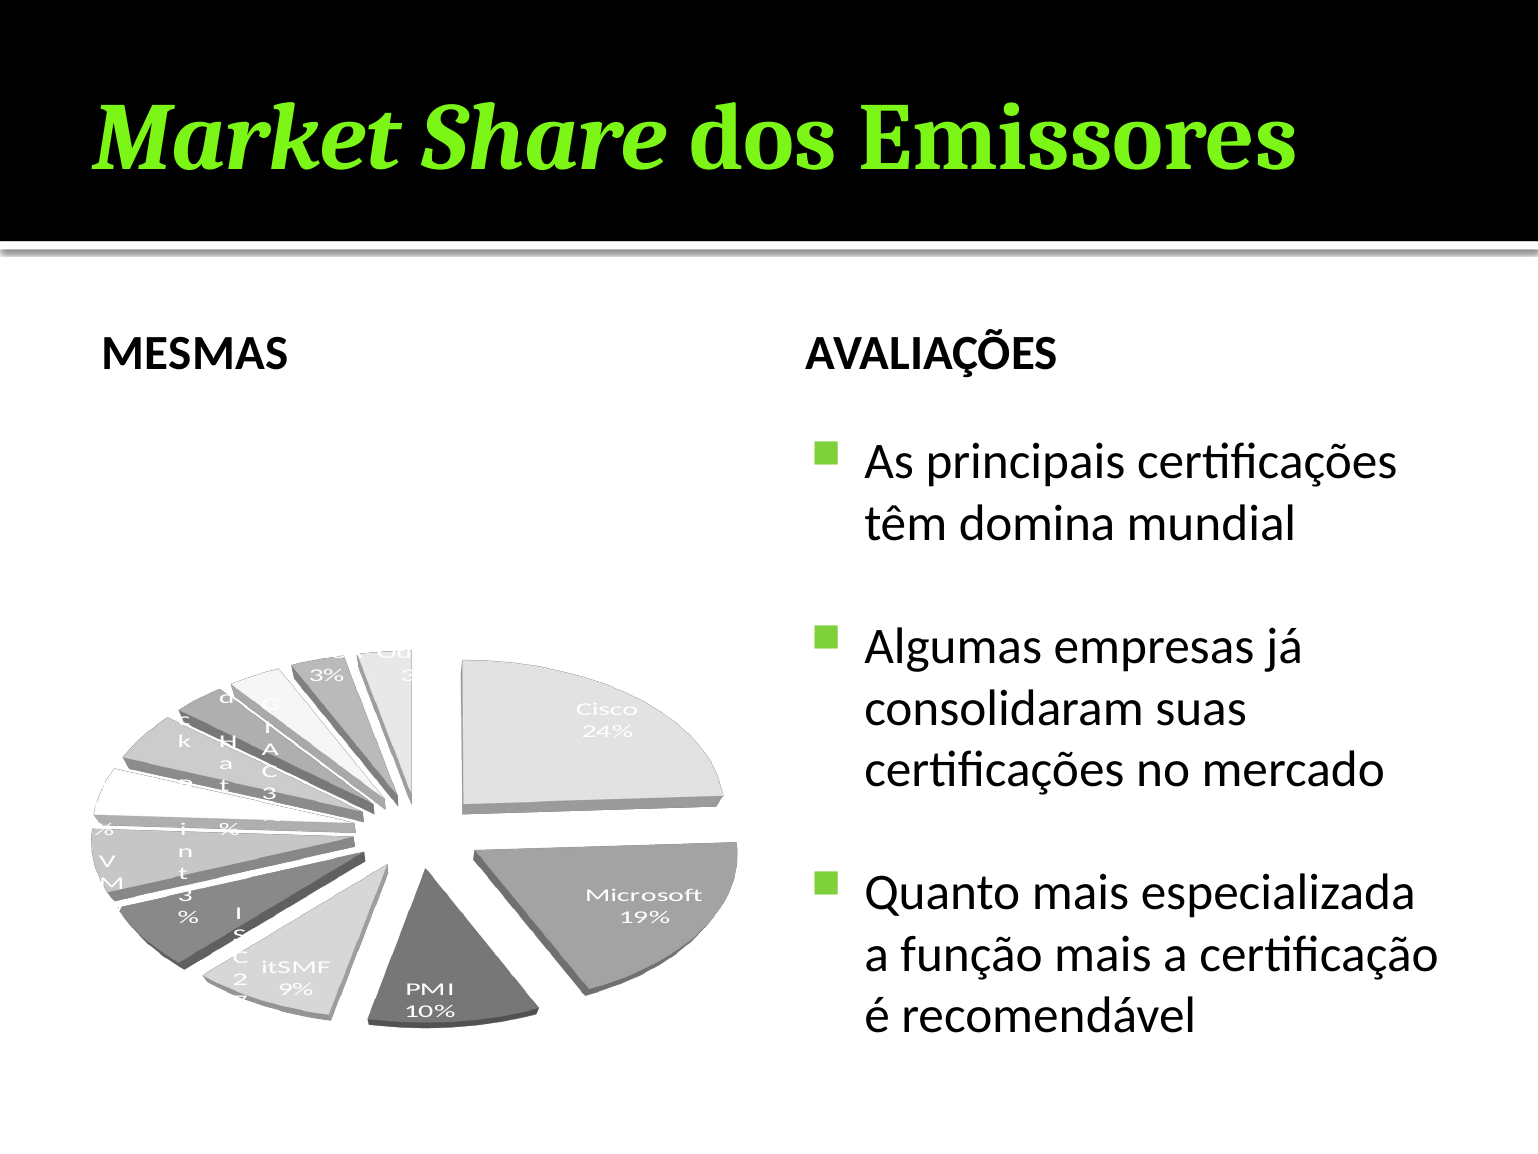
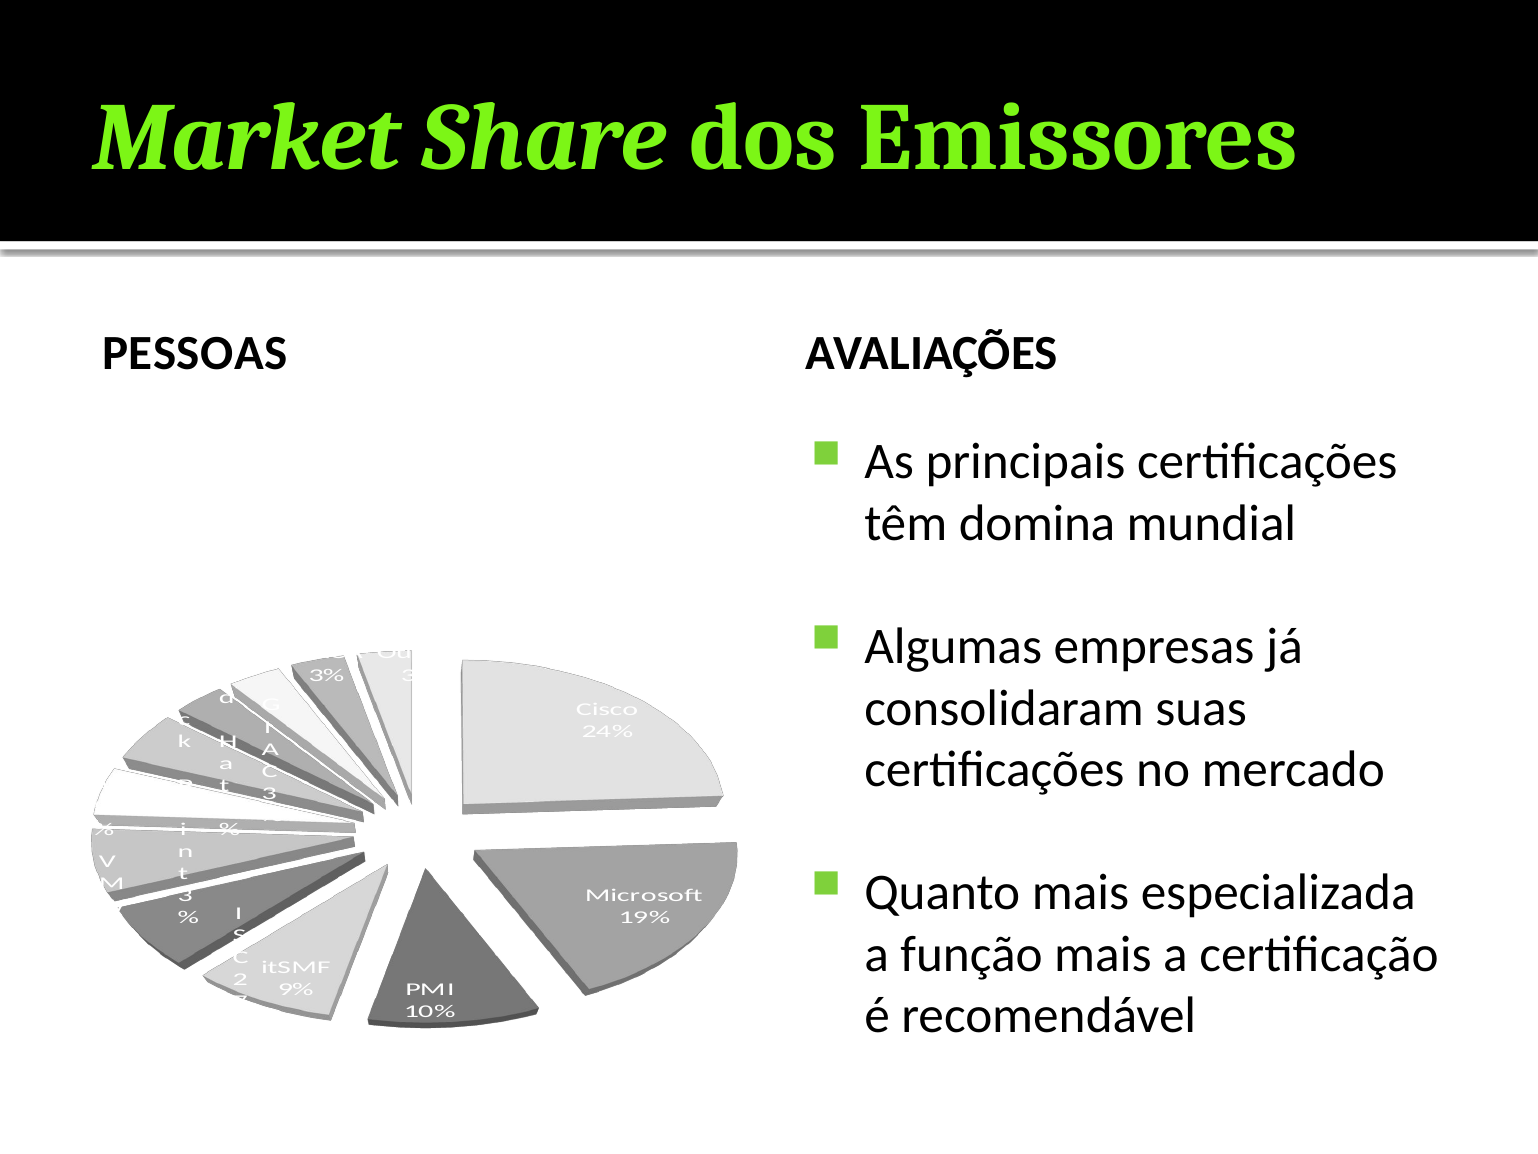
MESMAS: MESMAS -> PESSOAS (195, 353)
